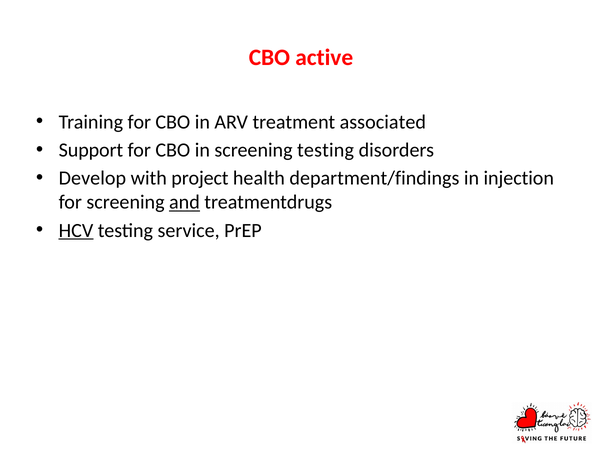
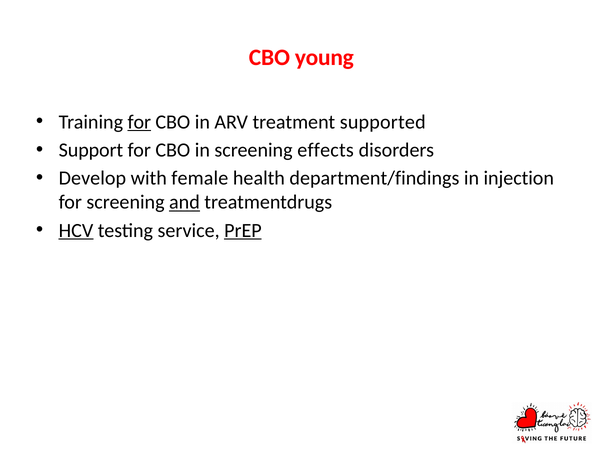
active: active -> young (324, 57)
for underline: none -> present (139, 122)
associated: associated -> supported (383, 122)
screening testing: testing -> effects (326, 150)
project: project -> female (200, 178)
PrEP underline: none -> present (243, 230)
